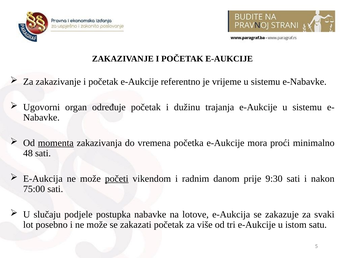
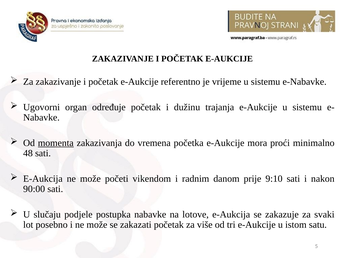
početi underline: present -> none (117, 179)
9:30: 9:30 -> 9:10 (274, 179)
75:00: 75:00 -> 90:00 (34, 190)
